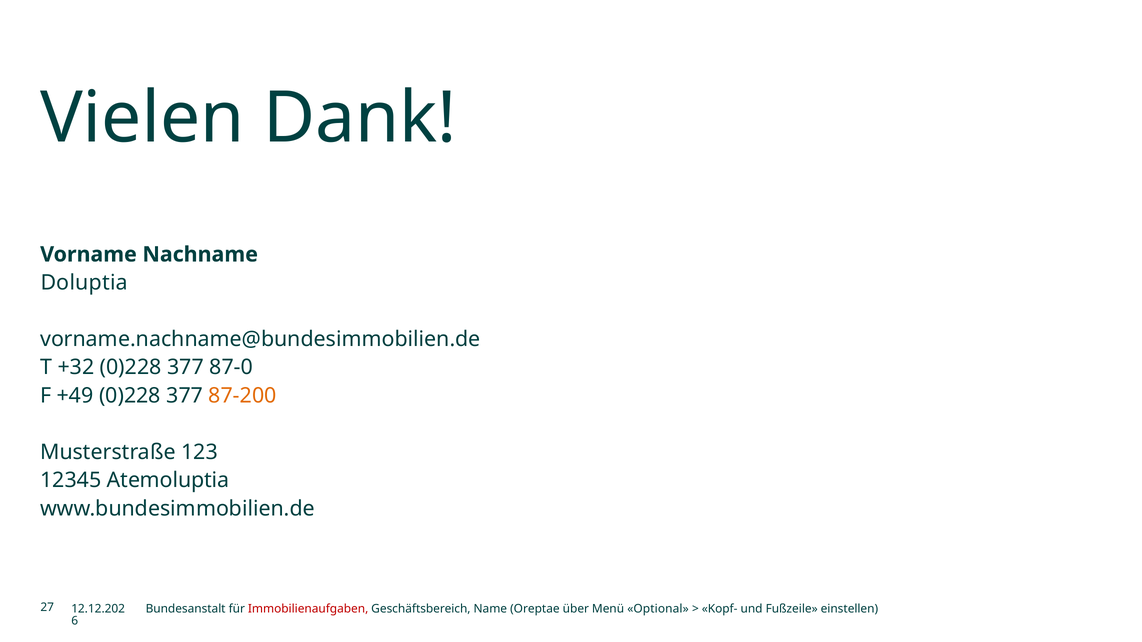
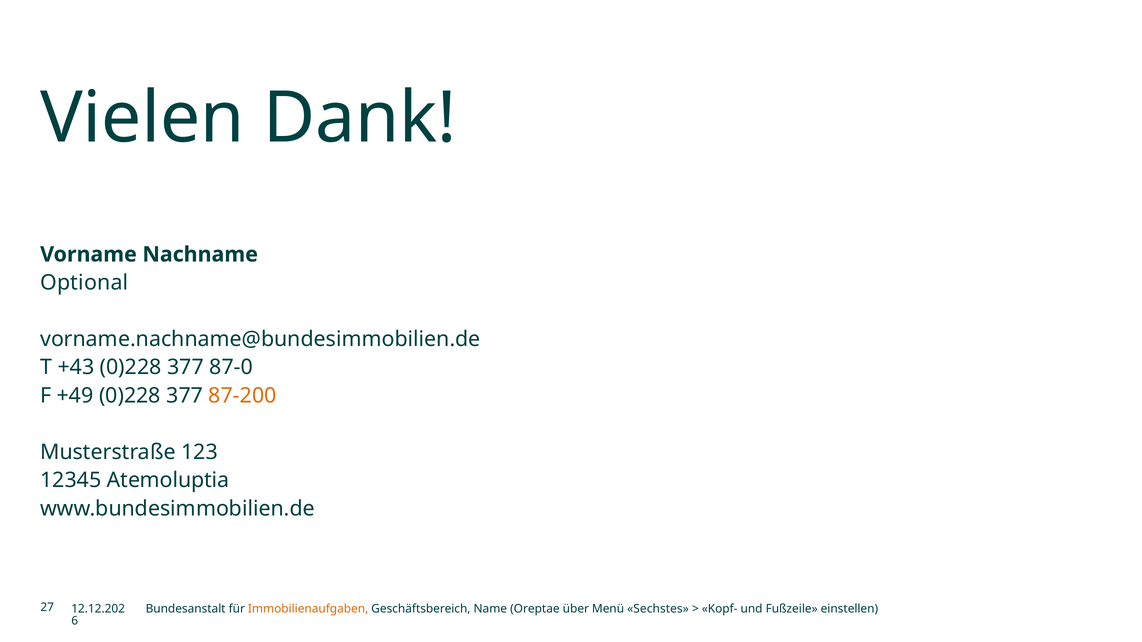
Doluptia: Doluptia -> Optional (84, 283)
+32: +32 -> +43 (76, 368)
Immobilienaufgaben colour: red -> orange (308, 609)
Optional: Optional -> Sechstes (658, 609)
